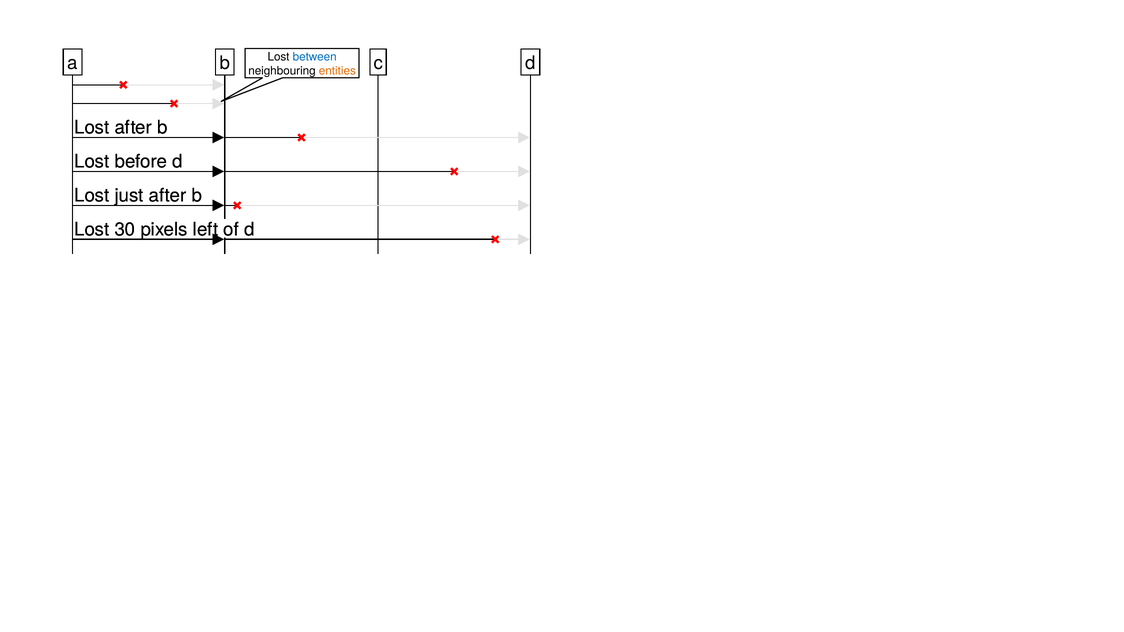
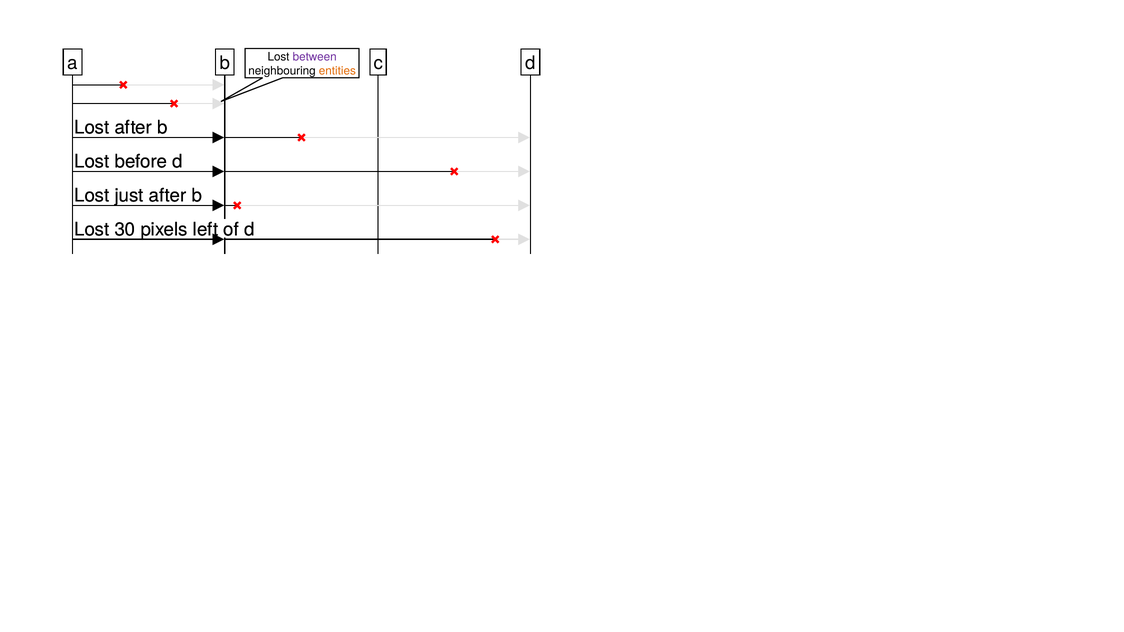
between colour: blue -> purple (315, 57)
